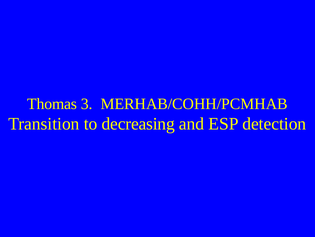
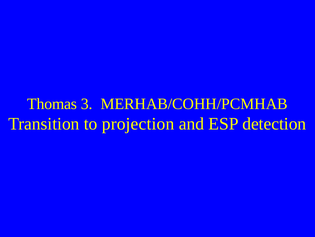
decreasing: decreasing -> projection (138, 124)
